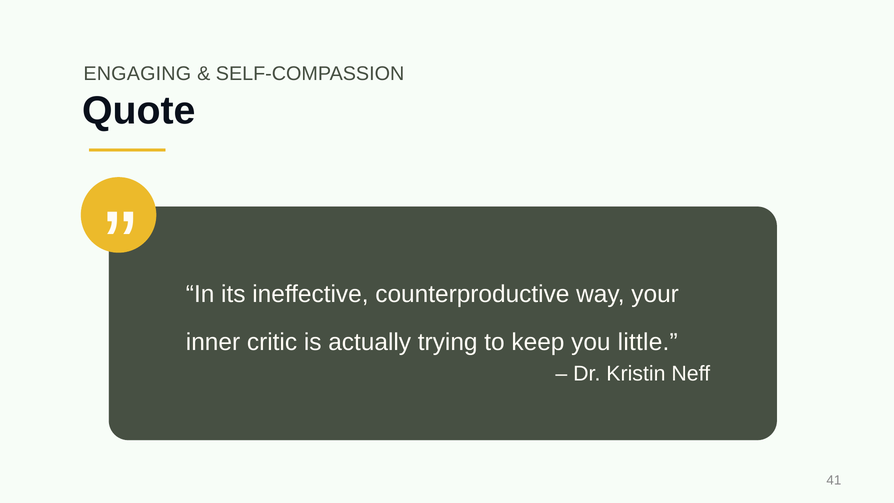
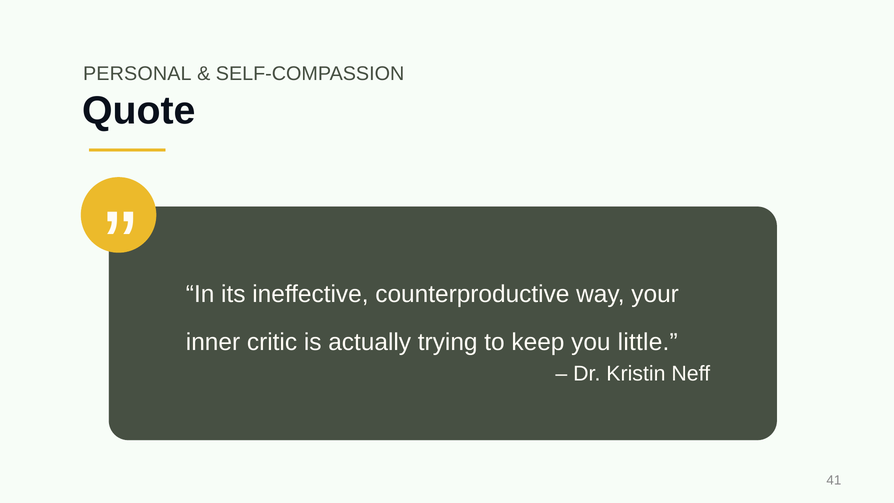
ENGAGING: ENGAGING -> PERSONAL (137, 74)
